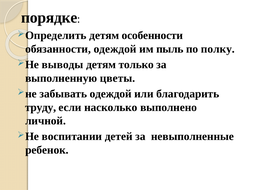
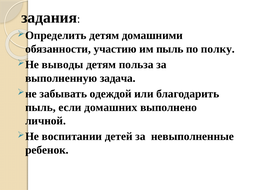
порядке: порядке -> задания (49, 18)
особенности: особенности -> домашними (152, 35)
обязанности одеждой: одеждой -> участию (115, 49)
только: только -> польза (136, 65)
цветы: цветы -> задача (118, 78)
труду: труду -> пыль (40, 107)
насколько: насколько -> домашних (111, 107)
